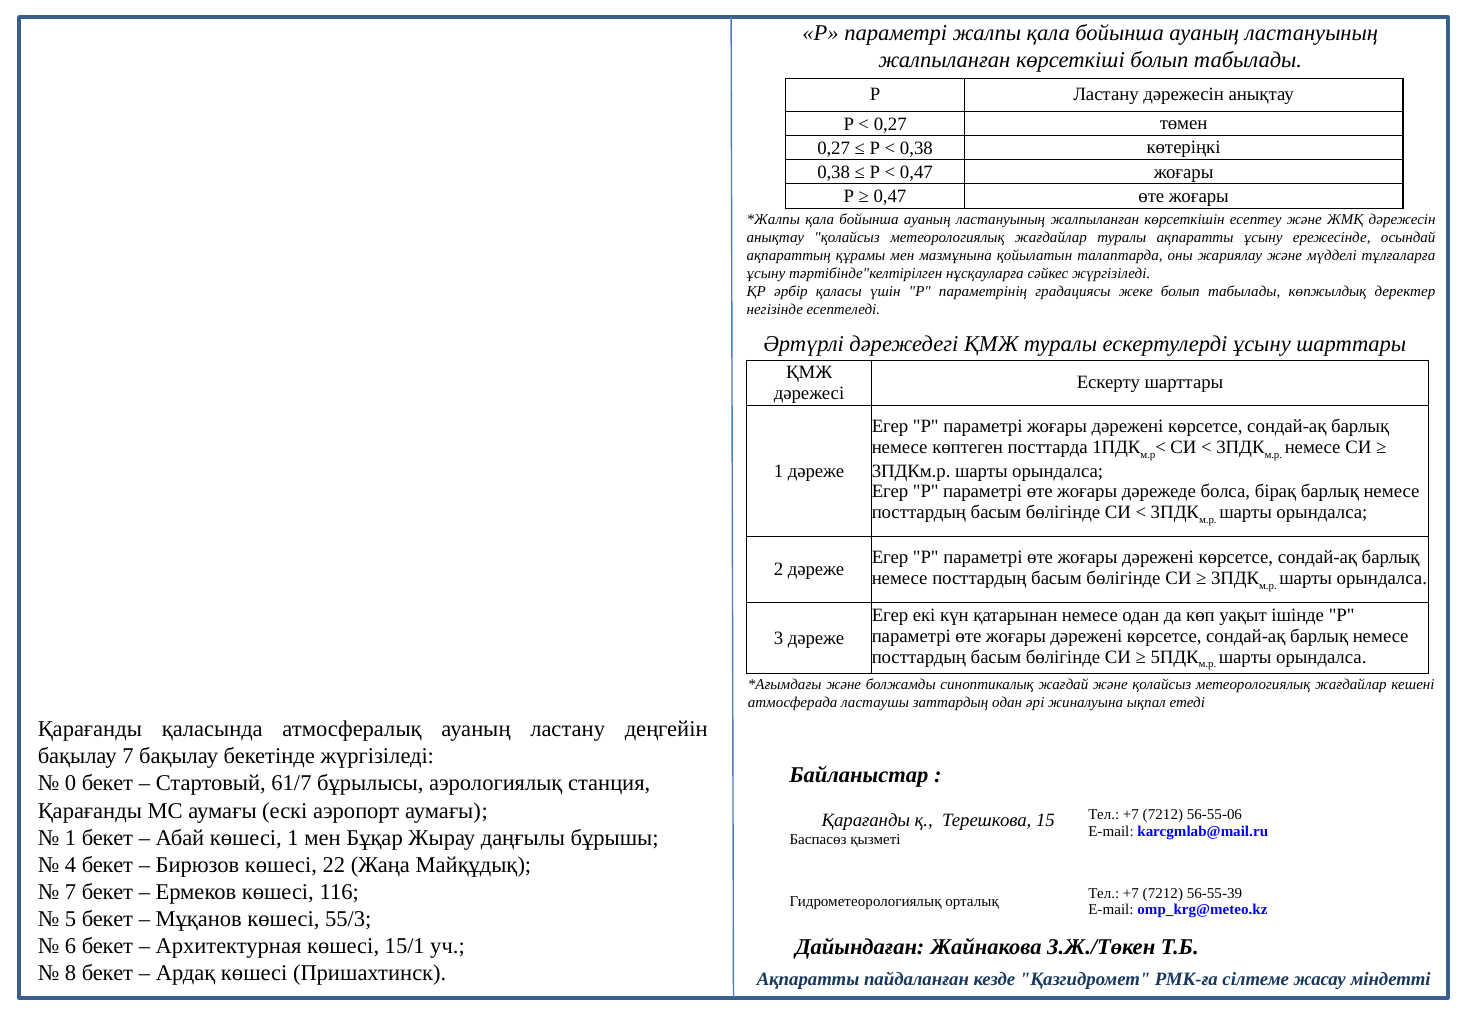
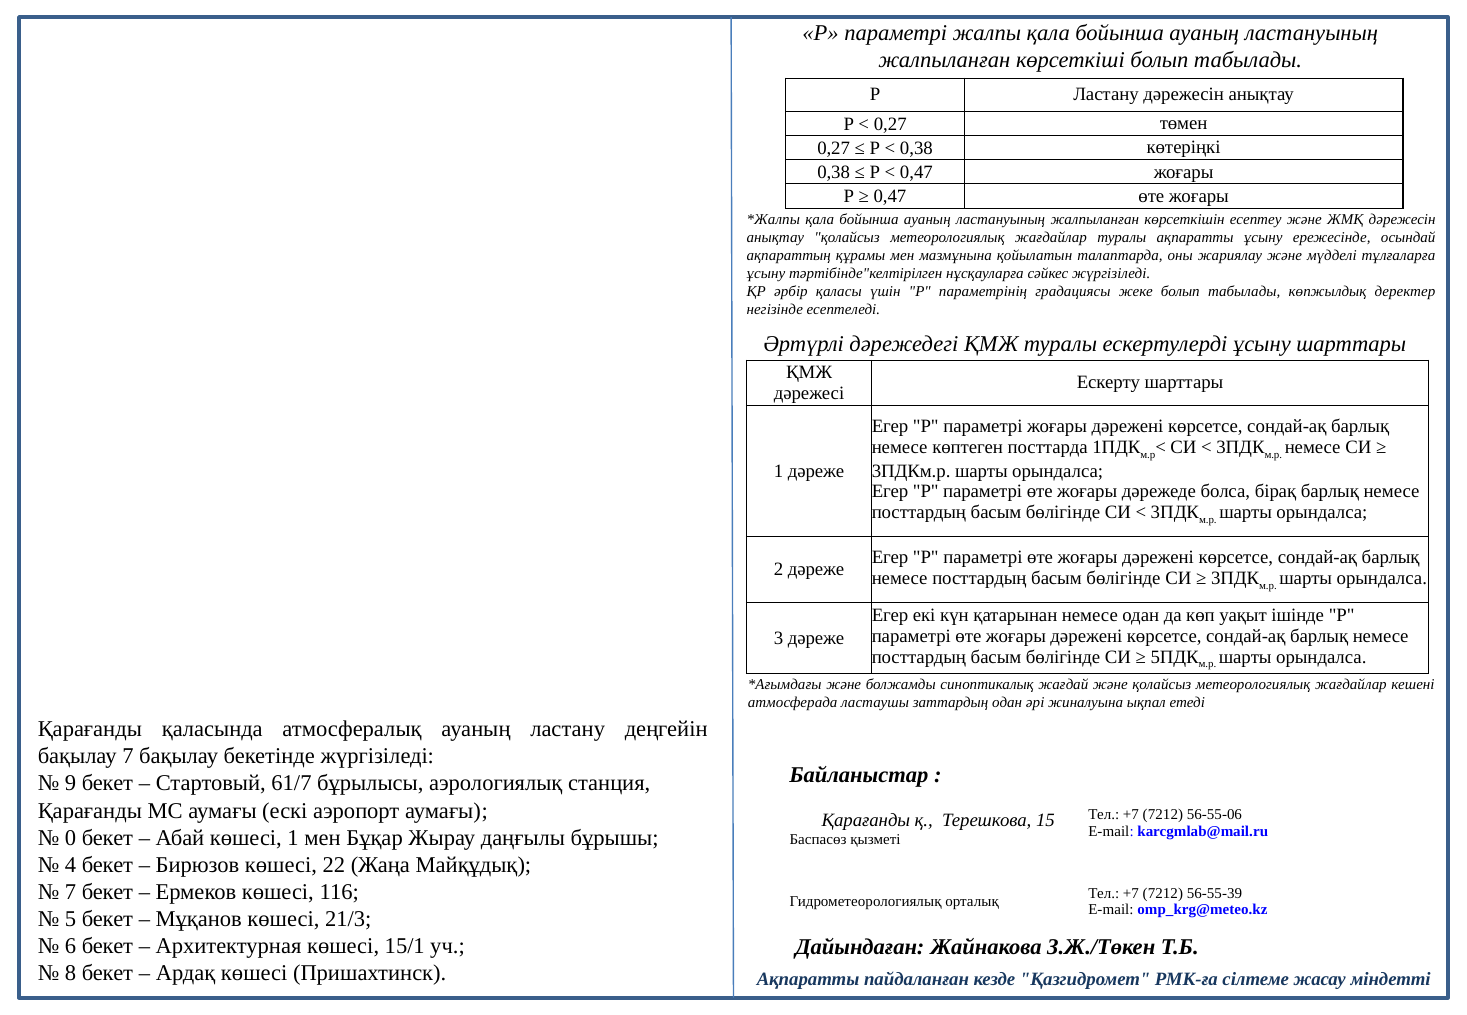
0: 0 -> 9 (71, 784)
1: 1 -> 0 (71, 838)
55/3: 55/3 -> 21/3 (348, 919)
